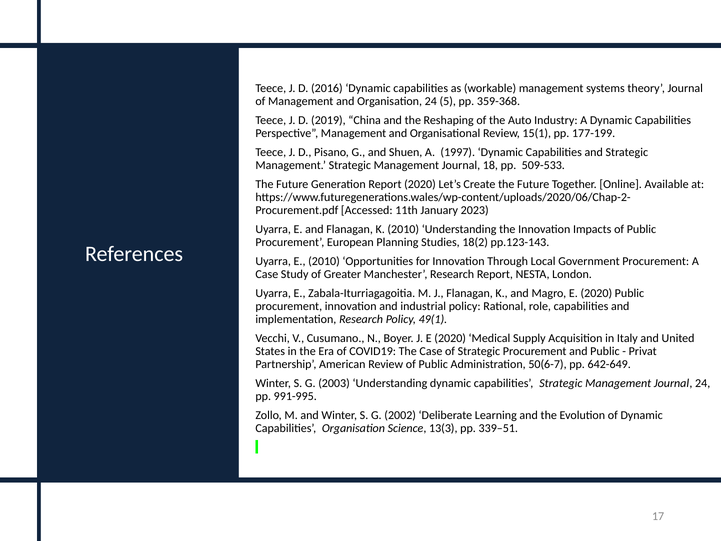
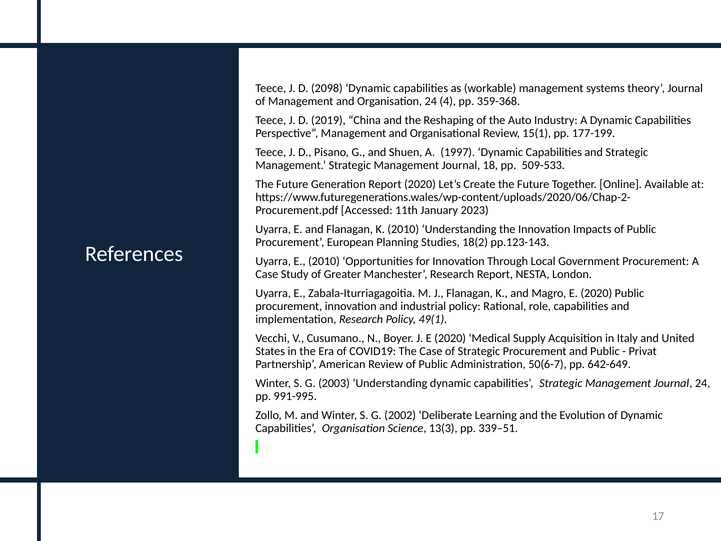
2016: 2016 -> 2098 (327, 88)
5: 5 -> 4 (448, 101)
